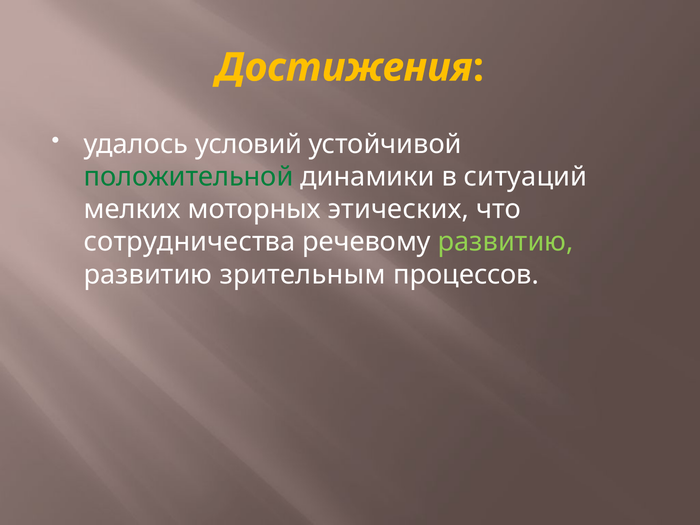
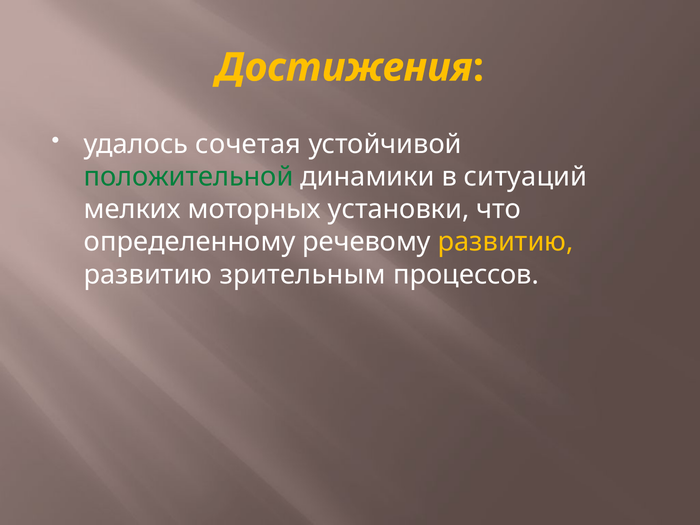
условий: условий -> сочетая (248, 144)
этических: этических -> установки (399, 209)
сотрудничества: сотрудничества -> определенному (190, 242)
развитию colour: light green -> yellow (506, 242)
